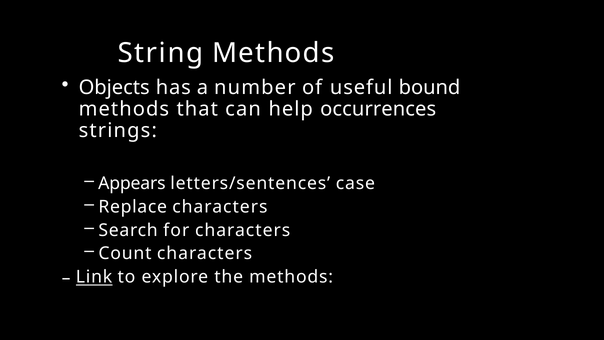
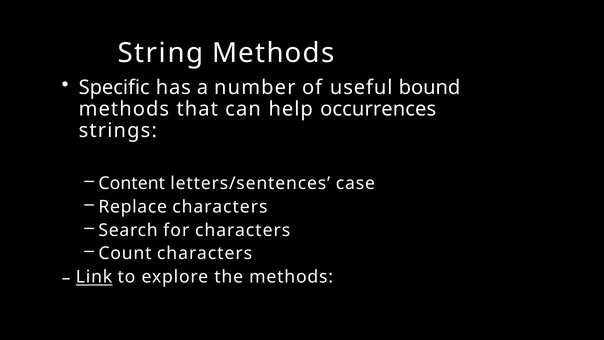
Objects: Objects -> Specific (114, 88)
Appears: Appears -> Content (132, 183)
